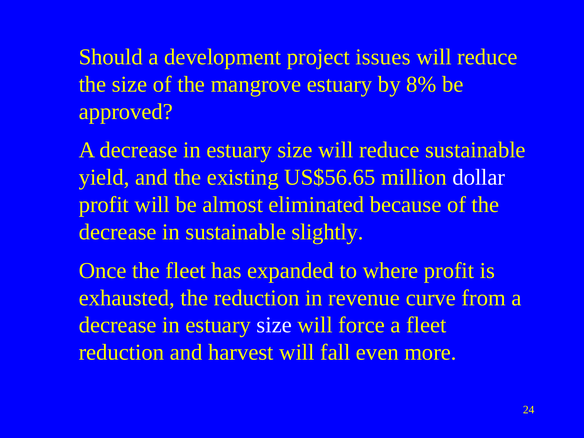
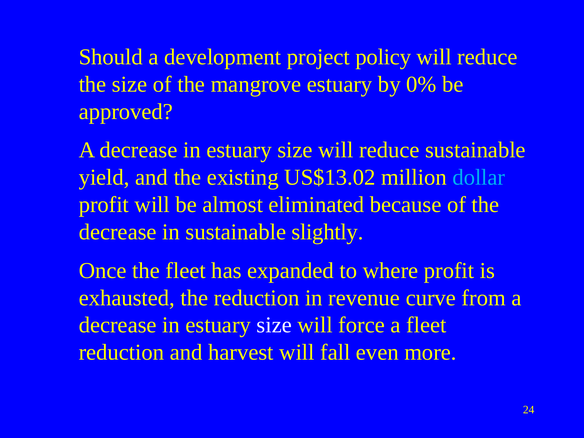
issues: issues -> policy (383, 57)
8%: 8% -> 0% (421, 84)
US$56.65: US$56.65 -> US$13.02 (330, 177)
dollar colour: white -> light blue (479, 177)
